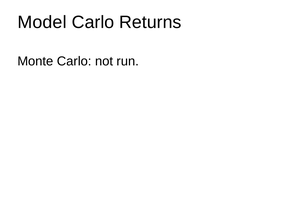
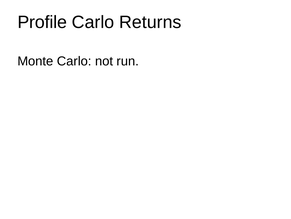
Model: Model -> Profile (42, 22)
